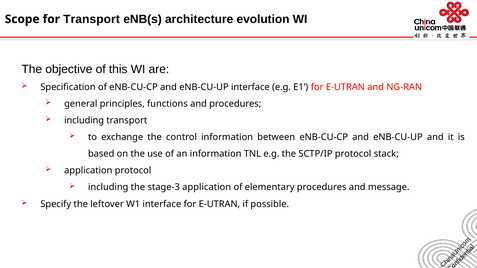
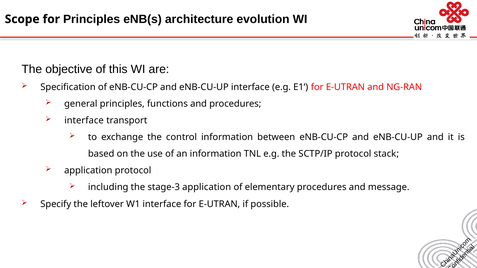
for Transport: Transport -> Principles (92, 19)
including: including -> interface (84, 121)
